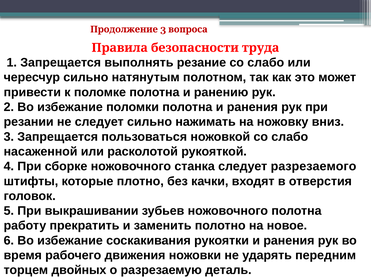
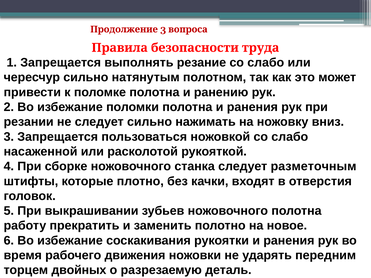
разрезаемого: разрезаемого -> разметочным (314, 167)
